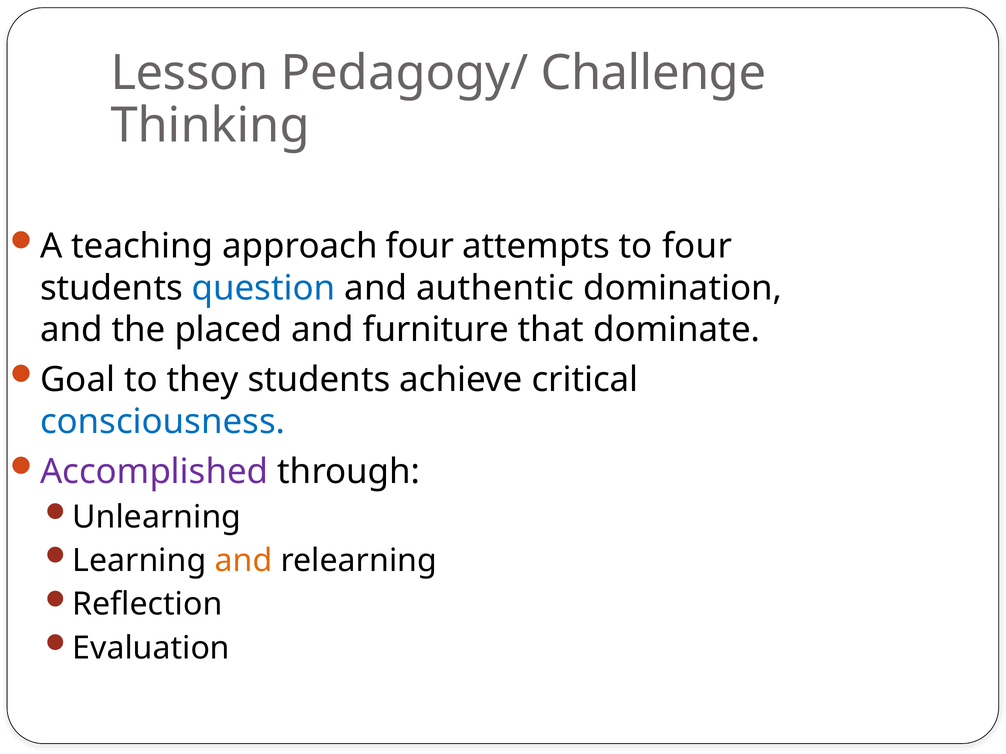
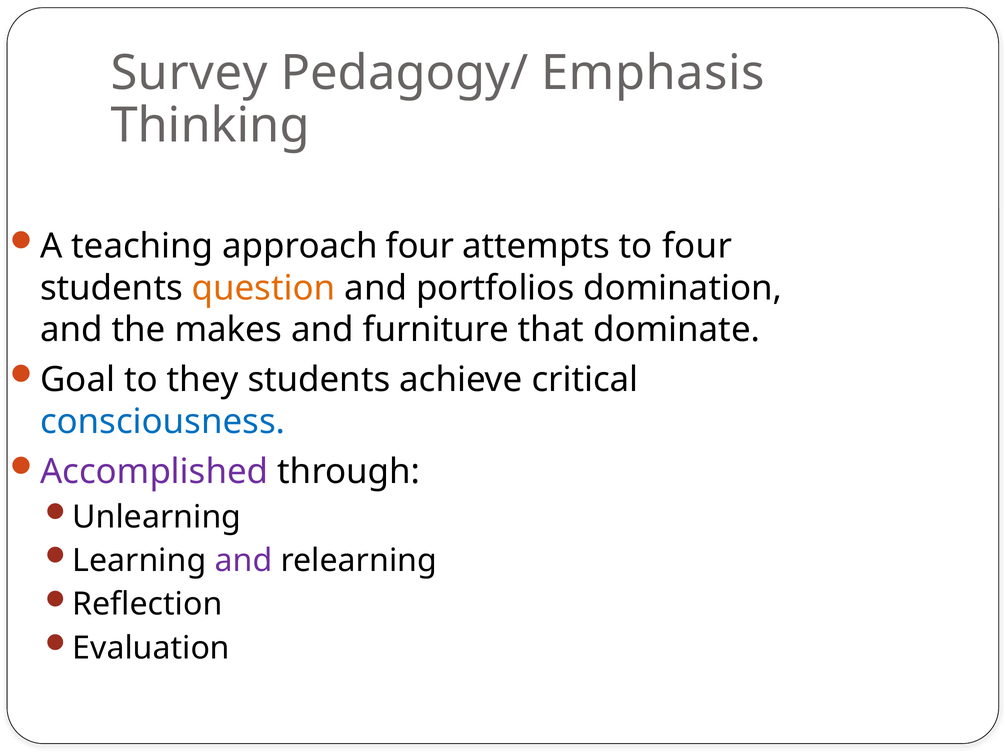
Lesson: Lesson -> Survey (189, 73)
Challenge: Challenge -> Emphasis (653, 73)
question colour: blue -> orange (264, 288)
authentic: authentic -> portfolios (495, 288)
placed: placed -> makes (228, 330)
and colour: orange -> purple (244, 561)
